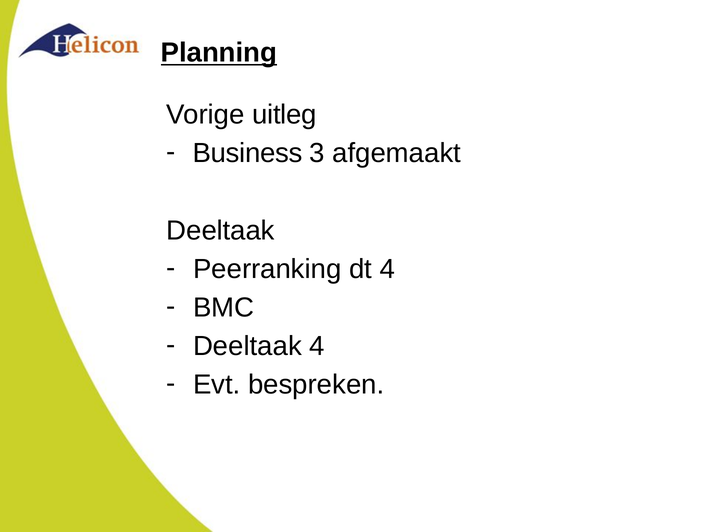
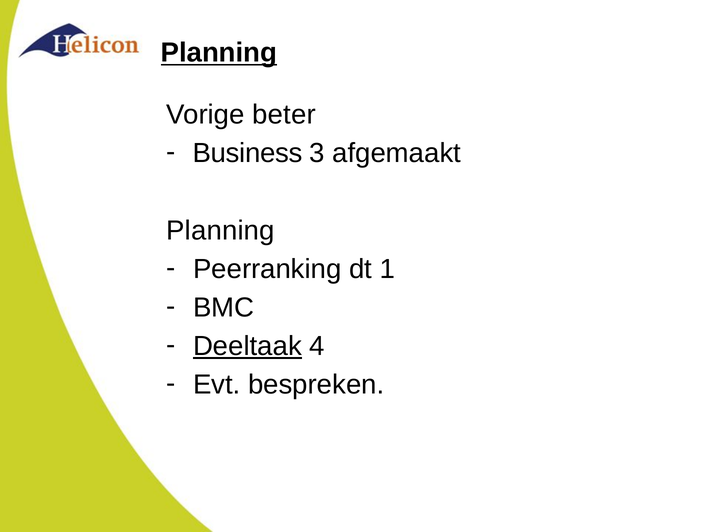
uitleg: uitleg -> beter (284, 115)
Deeltaak: Deeltaak -> Planning (221, 231)
dt 4: 4 -> 1 (387, 269)
Deeltaak underline: none -> present (247, 347)
